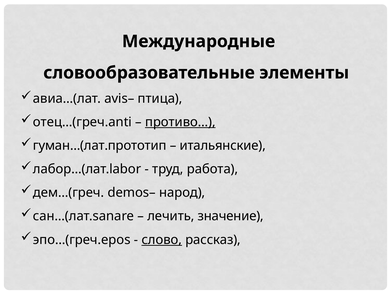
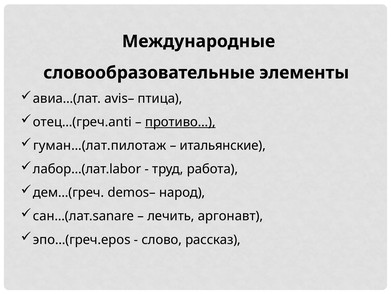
гуман…(лат.прототип: гуман…(лат.прототип -> гуман…(лат.пилотаж (100, 145)
значение: значение -> аргонавт (230, 216)
слово underline: present -> none (162, 239)
